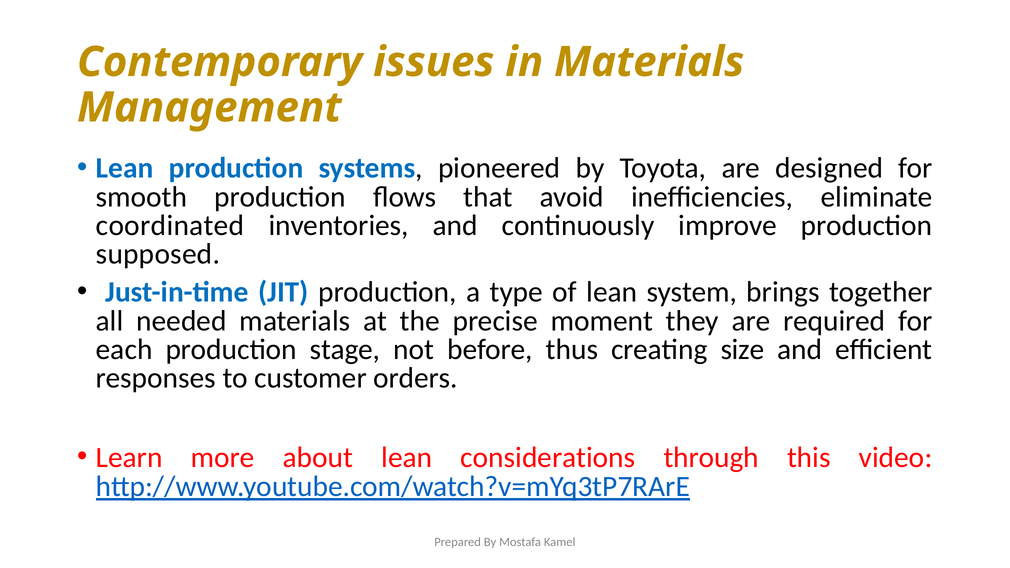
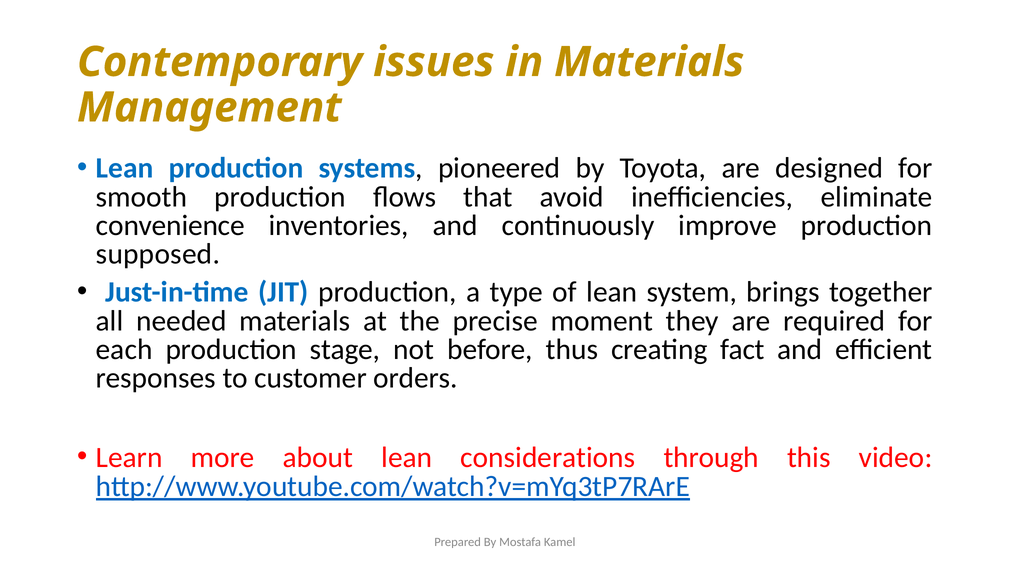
coordinated: coordinated -> convenience (170, 226)
size: size -> fact (742, 350)
